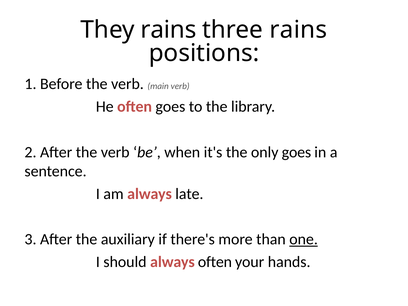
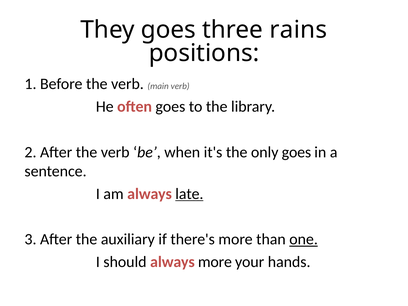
They rains: rains -> goes (168, 30)
late underline: none -> present (189, 194)
always often: often -> more (215, 262)
